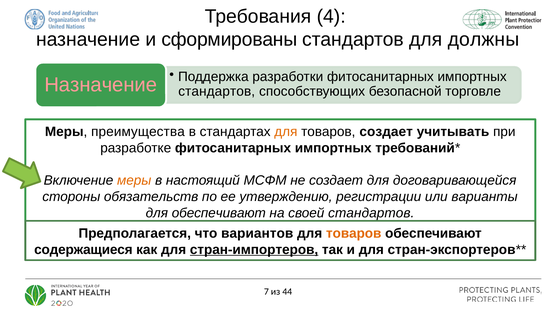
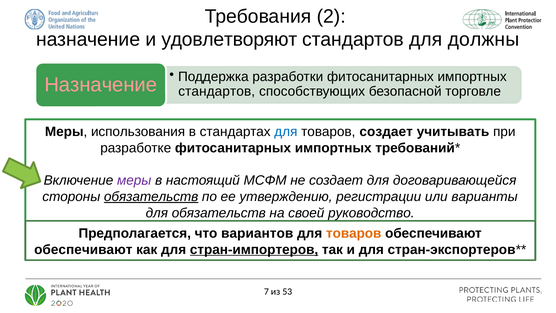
4: 4 -> 2 (331, 16)
сформированы: сформированы -> удовлетворяют (229, 40)
преимущества: преимущества -> использования (138, 132)
для colour: orange -> blue (286, 132)
меры colour: orange -> purple (134, 180)
обязательств underline: none -> present (151, 196)
для обеспечивают: обеспечивают -> обязательств (219, 213)
своей стандартов: стандартов -> руководство (371, 213)
содержащиеся: содержащиеся -> обеспечивают (83, 249)
44: 44 -> 53 (287, 292)
